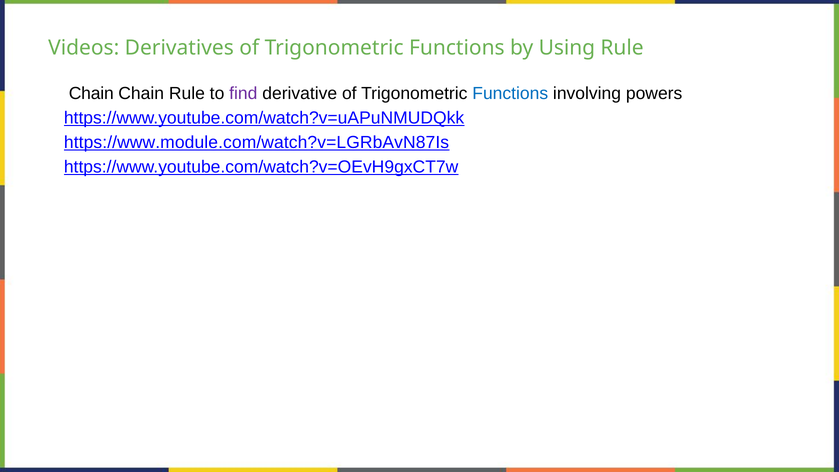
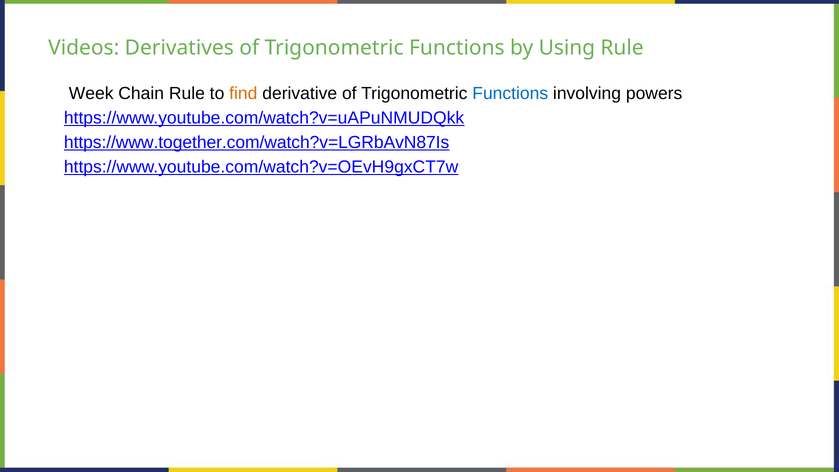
Chain: Chain -> Week (91, 93)
find colour: purple -> orange (243, 93)
https://www.module.com/watch?v=LGRbAvN87Is: https://www.module.com/watch?v=LGRbAvN87Is -> https://www.together.com/watch?v=LGRbAvN87Is (257, 142)
